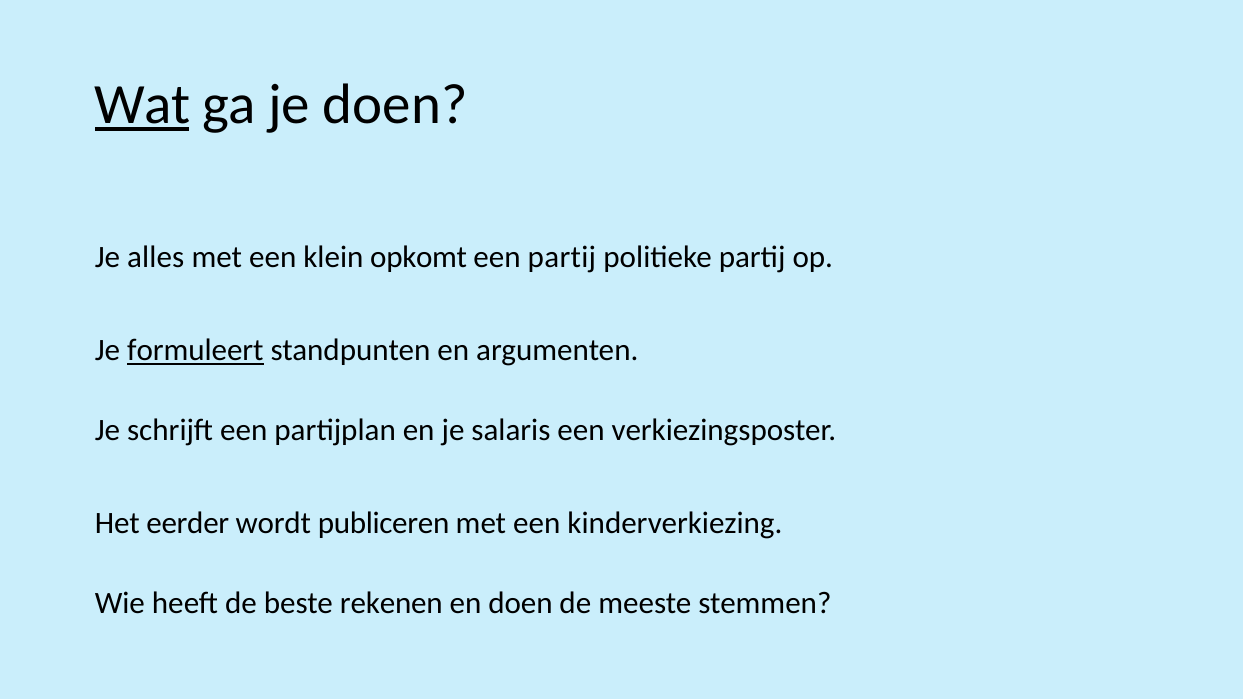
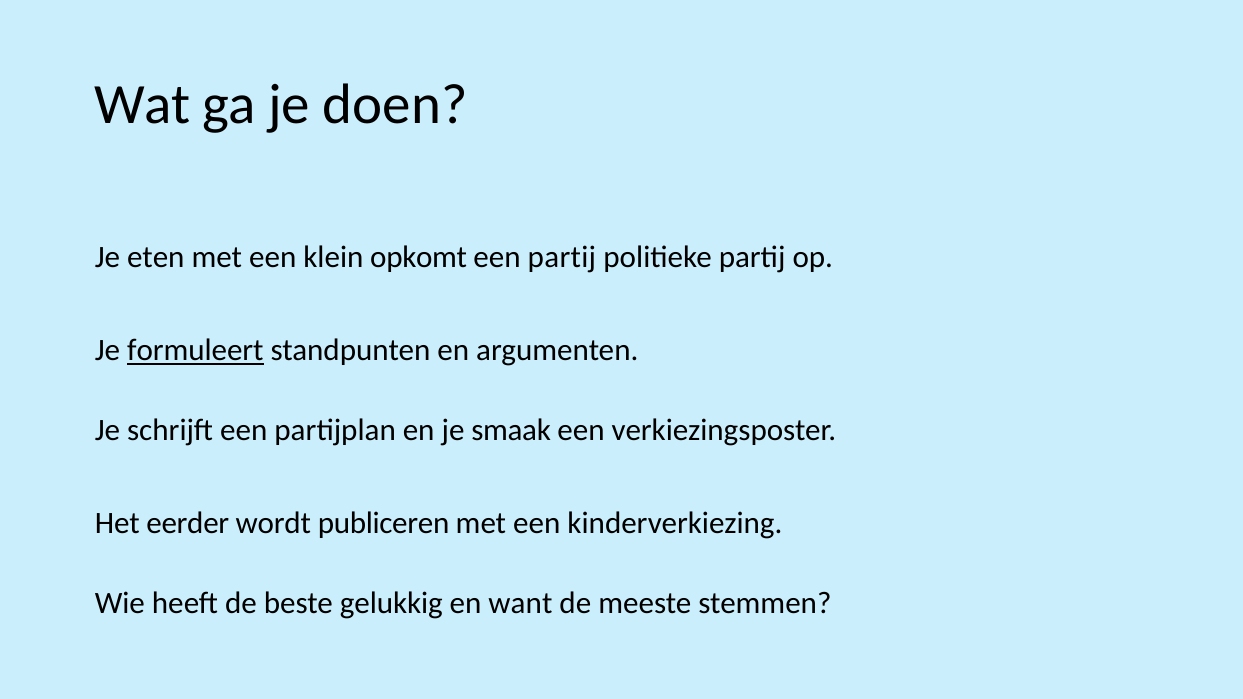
Wat underline: present -> none (142, 104)
alles: alles -> eten (156, 258)
salaris: salaris -> smaak (511, 431)
rekenen: rekenen -> gelukkig (391, 604)
en doen: doen -> want (520, 604)
